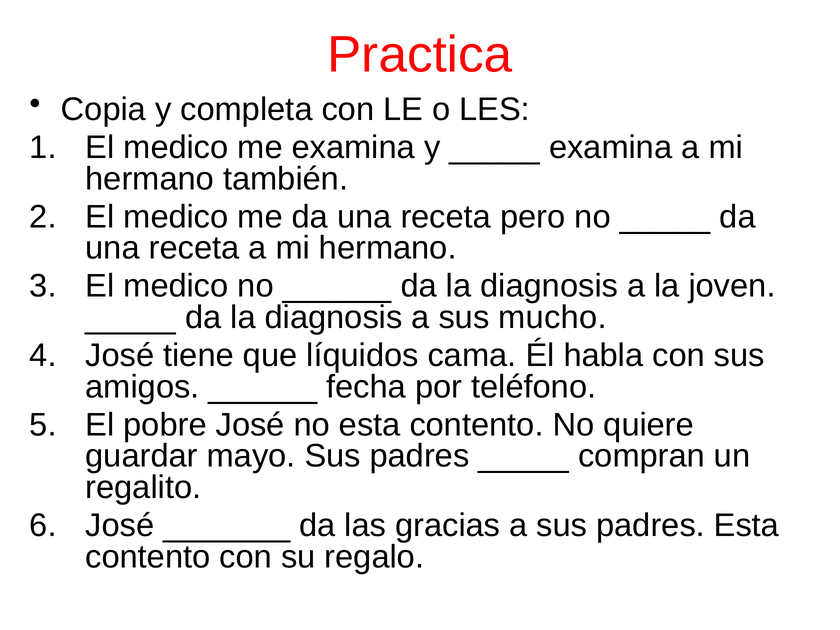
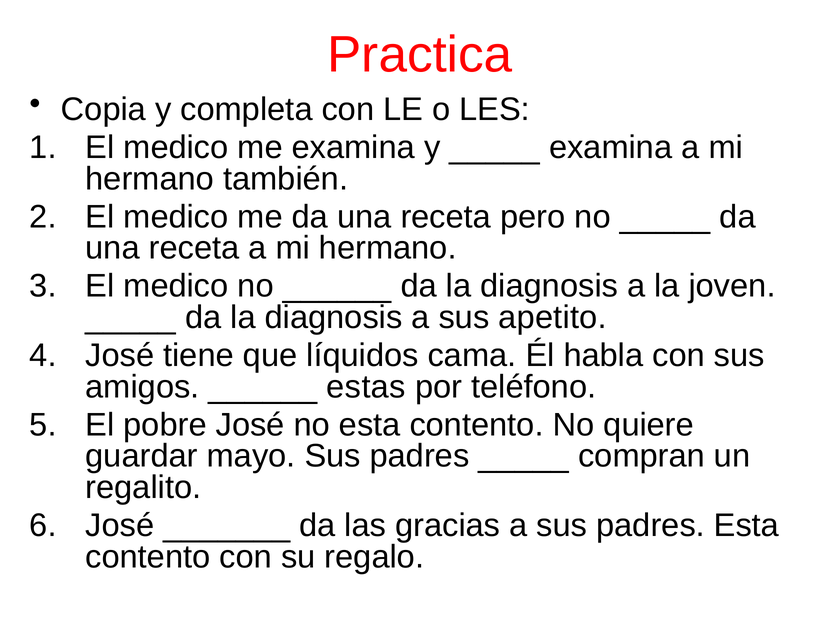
mucho: mucho -> apetito (553, 317)
fecha: fecha -> estas (366, 387)
